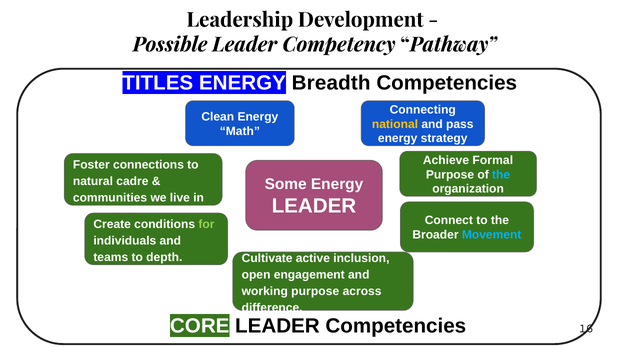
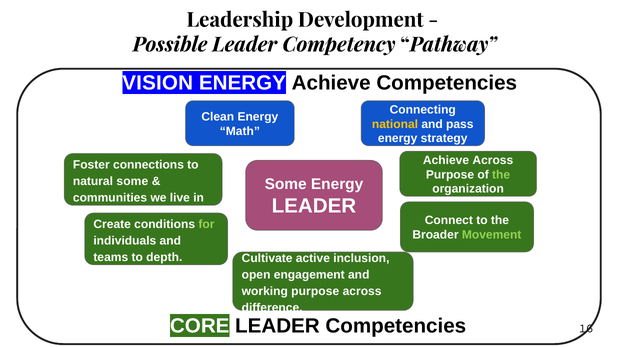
TITLES: TITLES -> VISION (158, 83)
ENERGY Breadth: Breadth -> Achieve (331, 83)
Achieve Formal: Formal -> Across (493, 160)
the colour: light blue -> light green (501, 175)
natural cadre: cadre -> some (132, 182)
Movement colour: light blue -> light green (492, 235)
